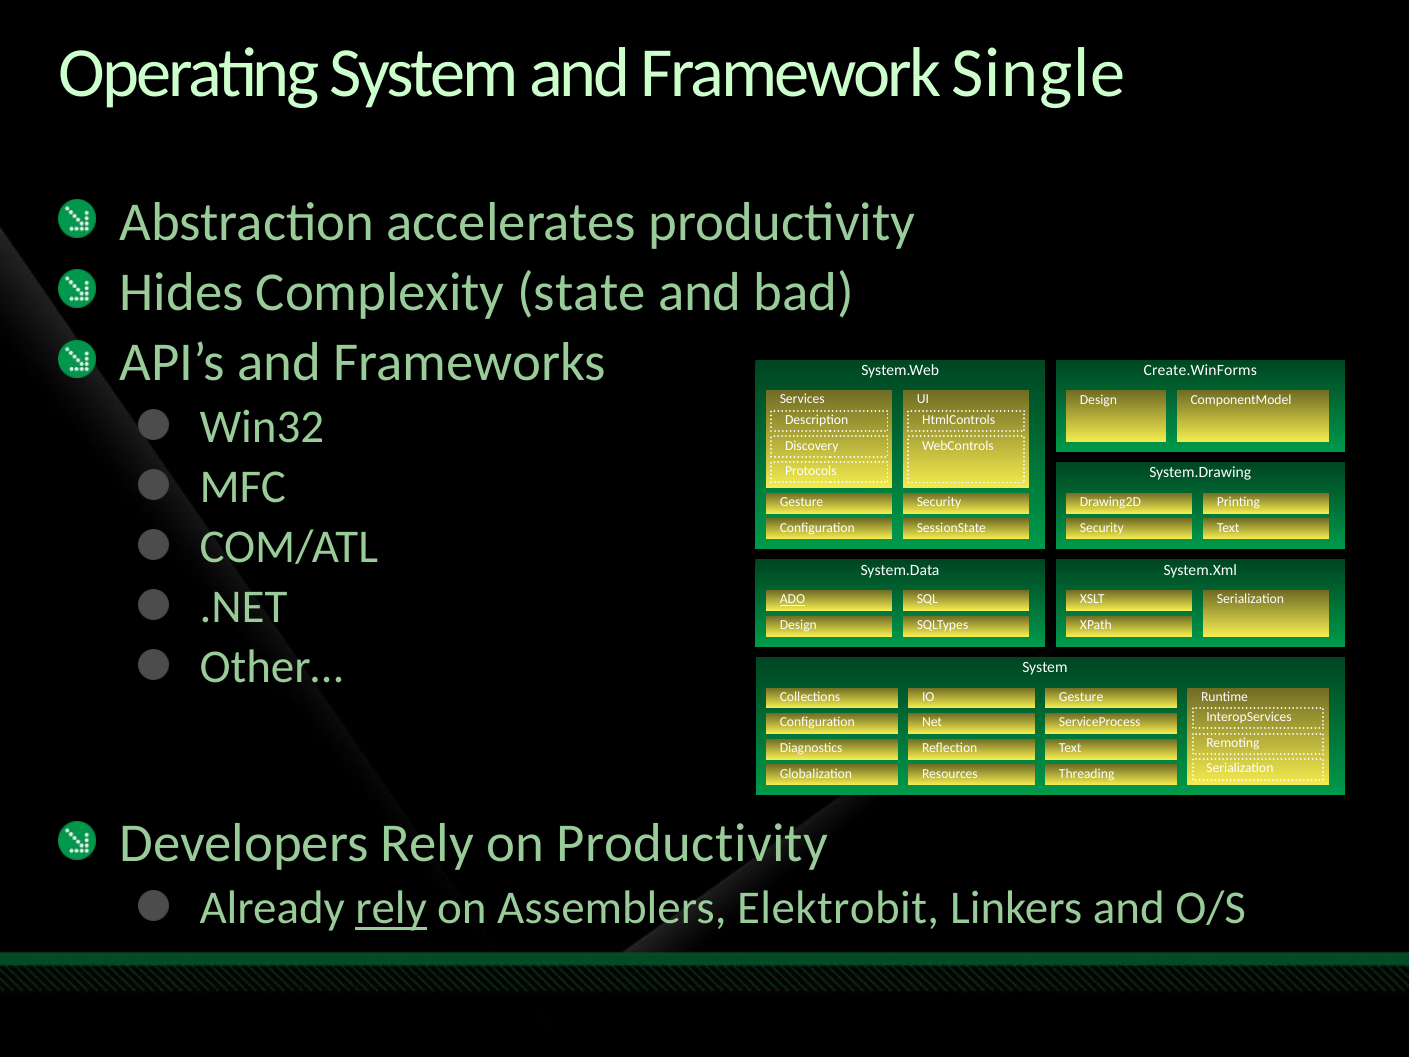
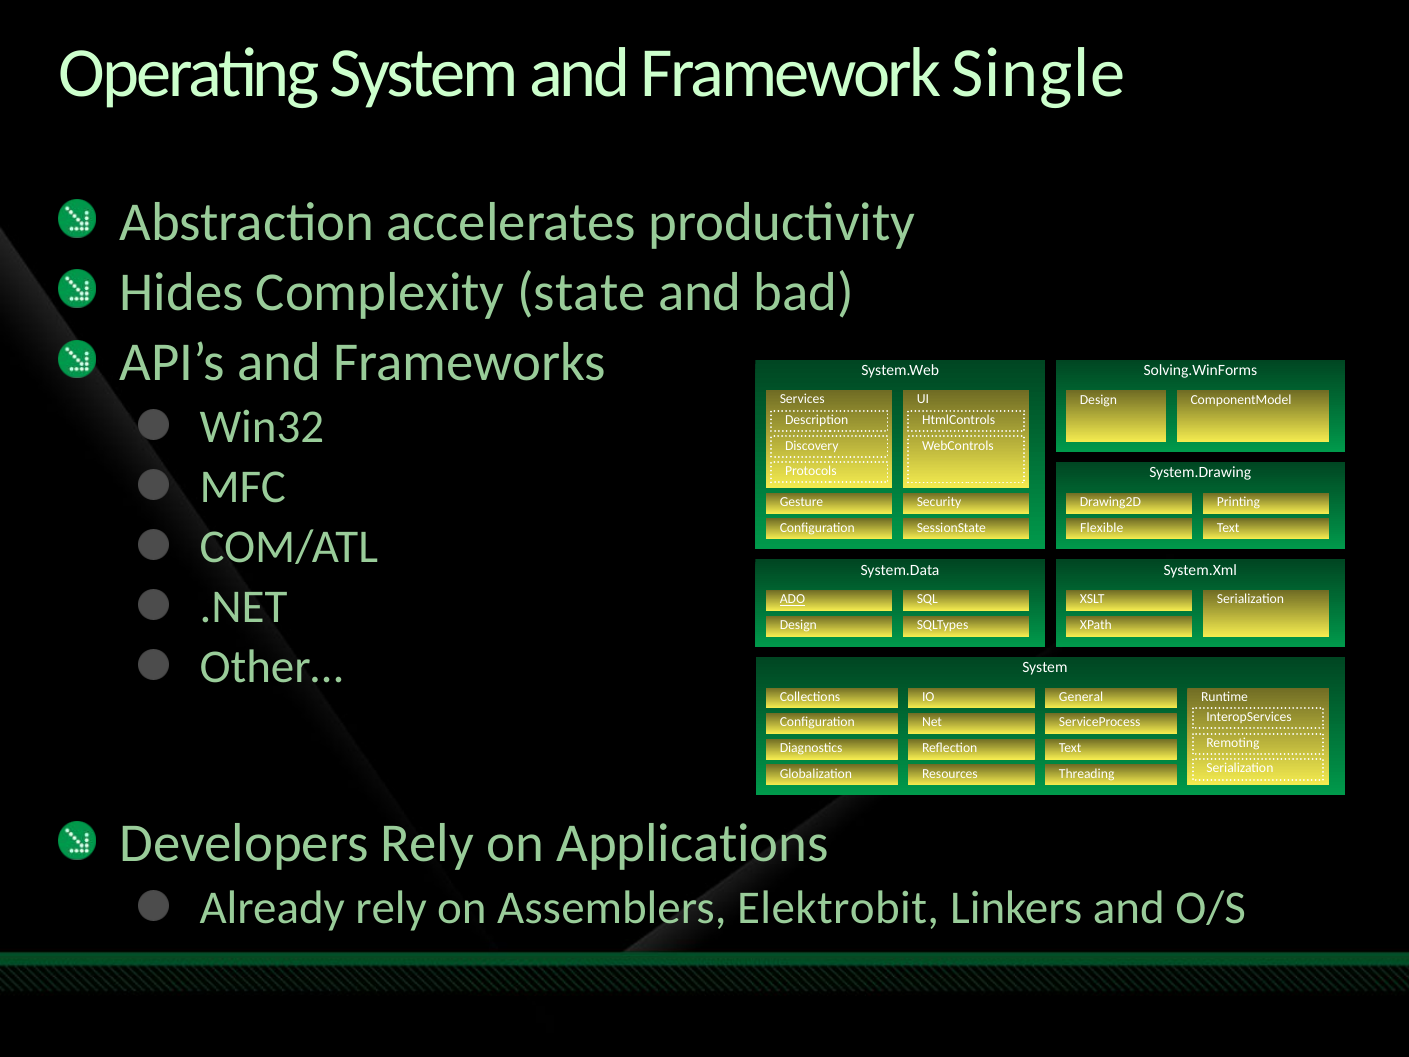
Create.WinForms: Create.WinForms -> Solving.WinForms (1200, 370)
Security: Security -> Flexible (1102, 527)
Gesture: Gesture -> General (1081, 697)
on Productivity: Productivity -> Applications (693, 844)
rely underline: present -> none (391, 908)
